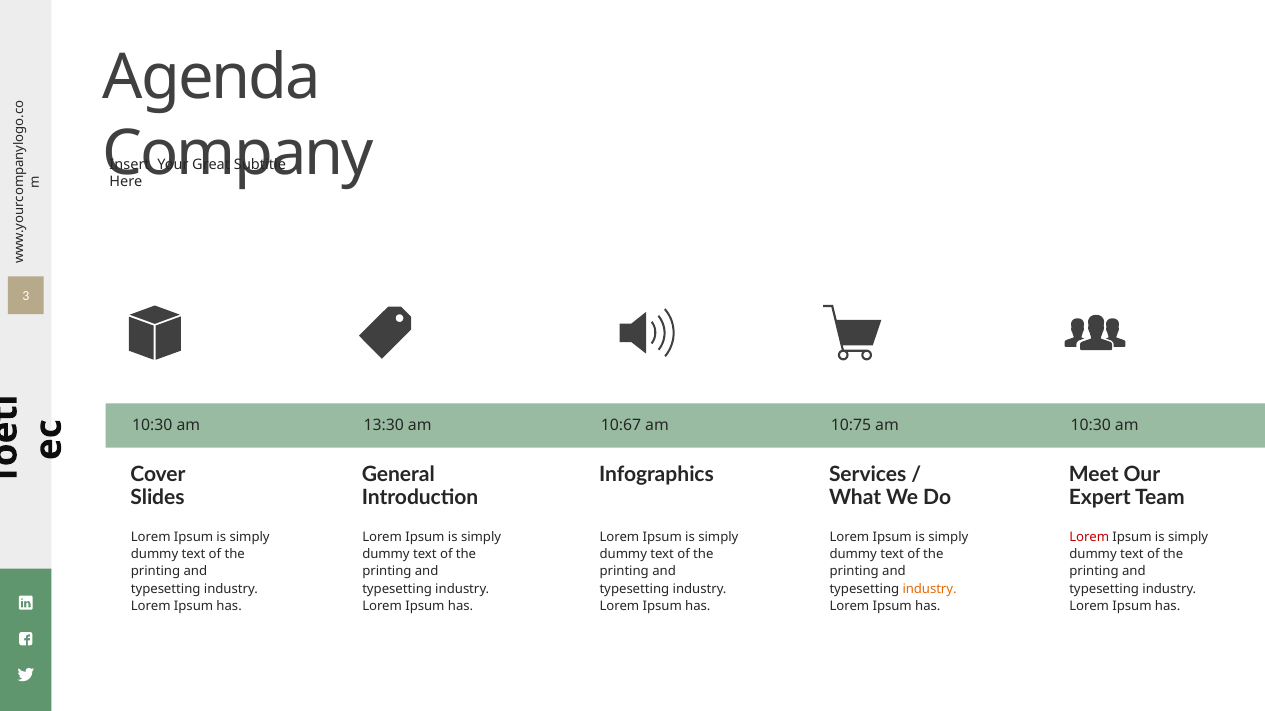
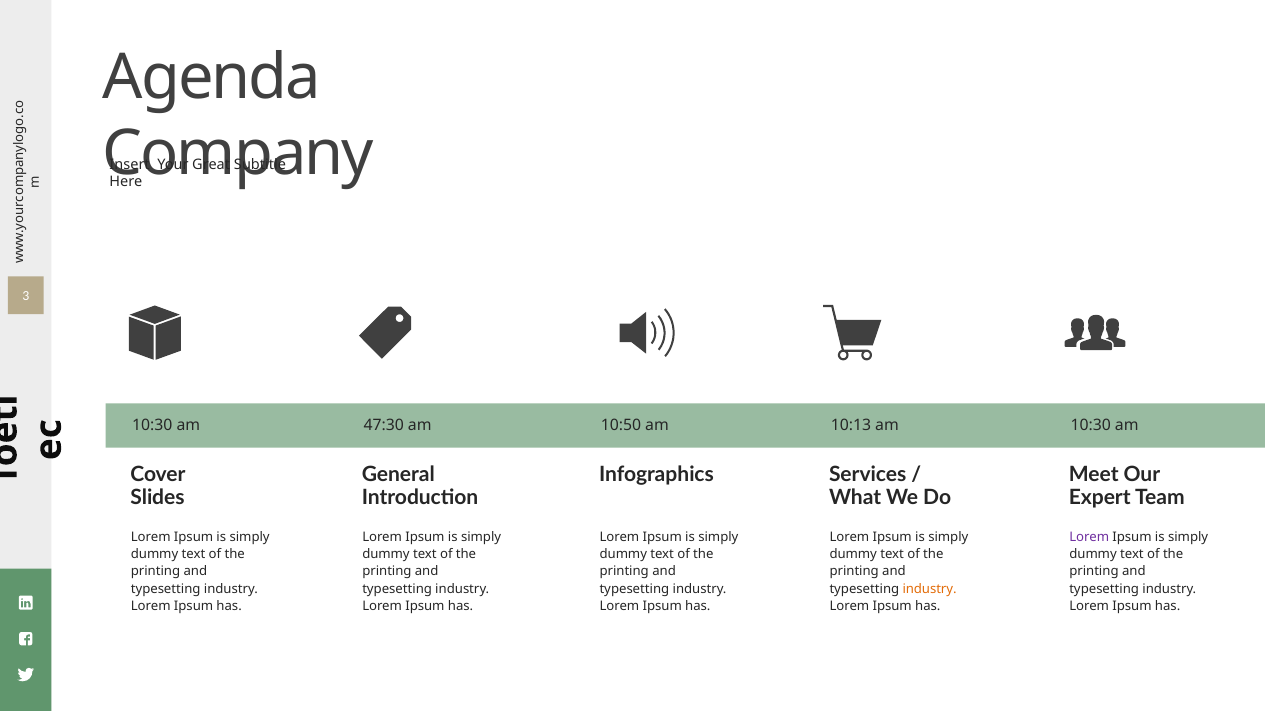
13:30: 13:30 -> 47:30 (384, 426)
10:67: 10:67 -> 10:50 (621, 426)
10:75: 10:75 -> 10:13 (851, 426)
Lorem colour: red -> purple (1089, 537)
